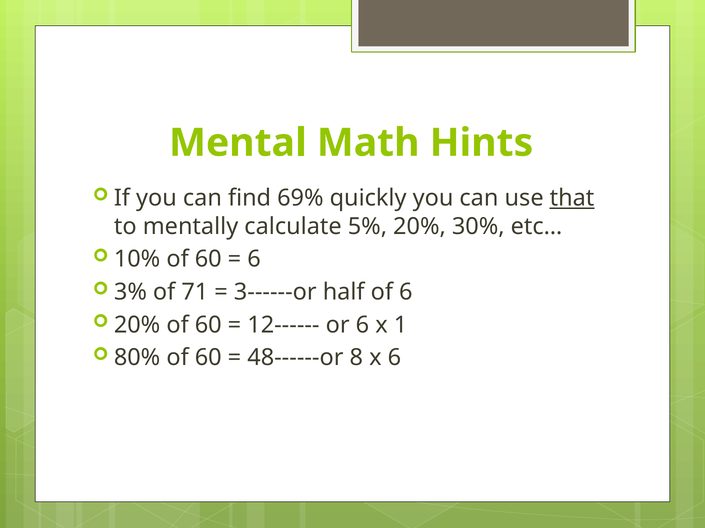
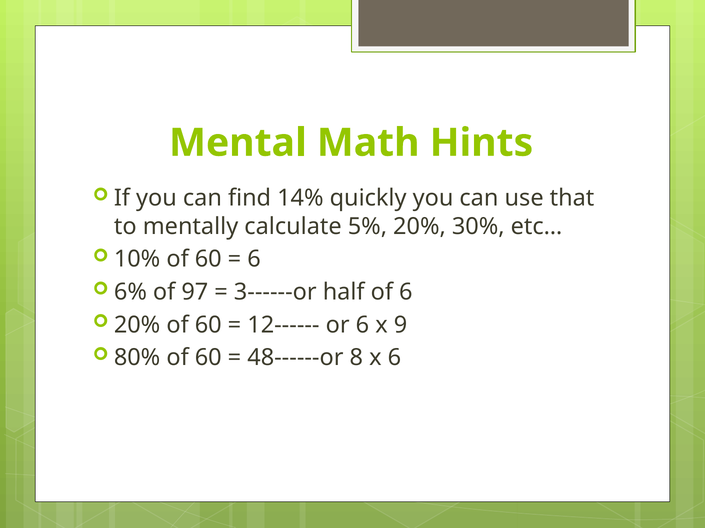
69%: 69% -> 14% (300, 198)
that underline: present -> none (572, 198)
3%: 3% -> 6% (130, 292)
71: 71 -> 97 (195, 292)
1: 1 -> 9 (401, 325)
